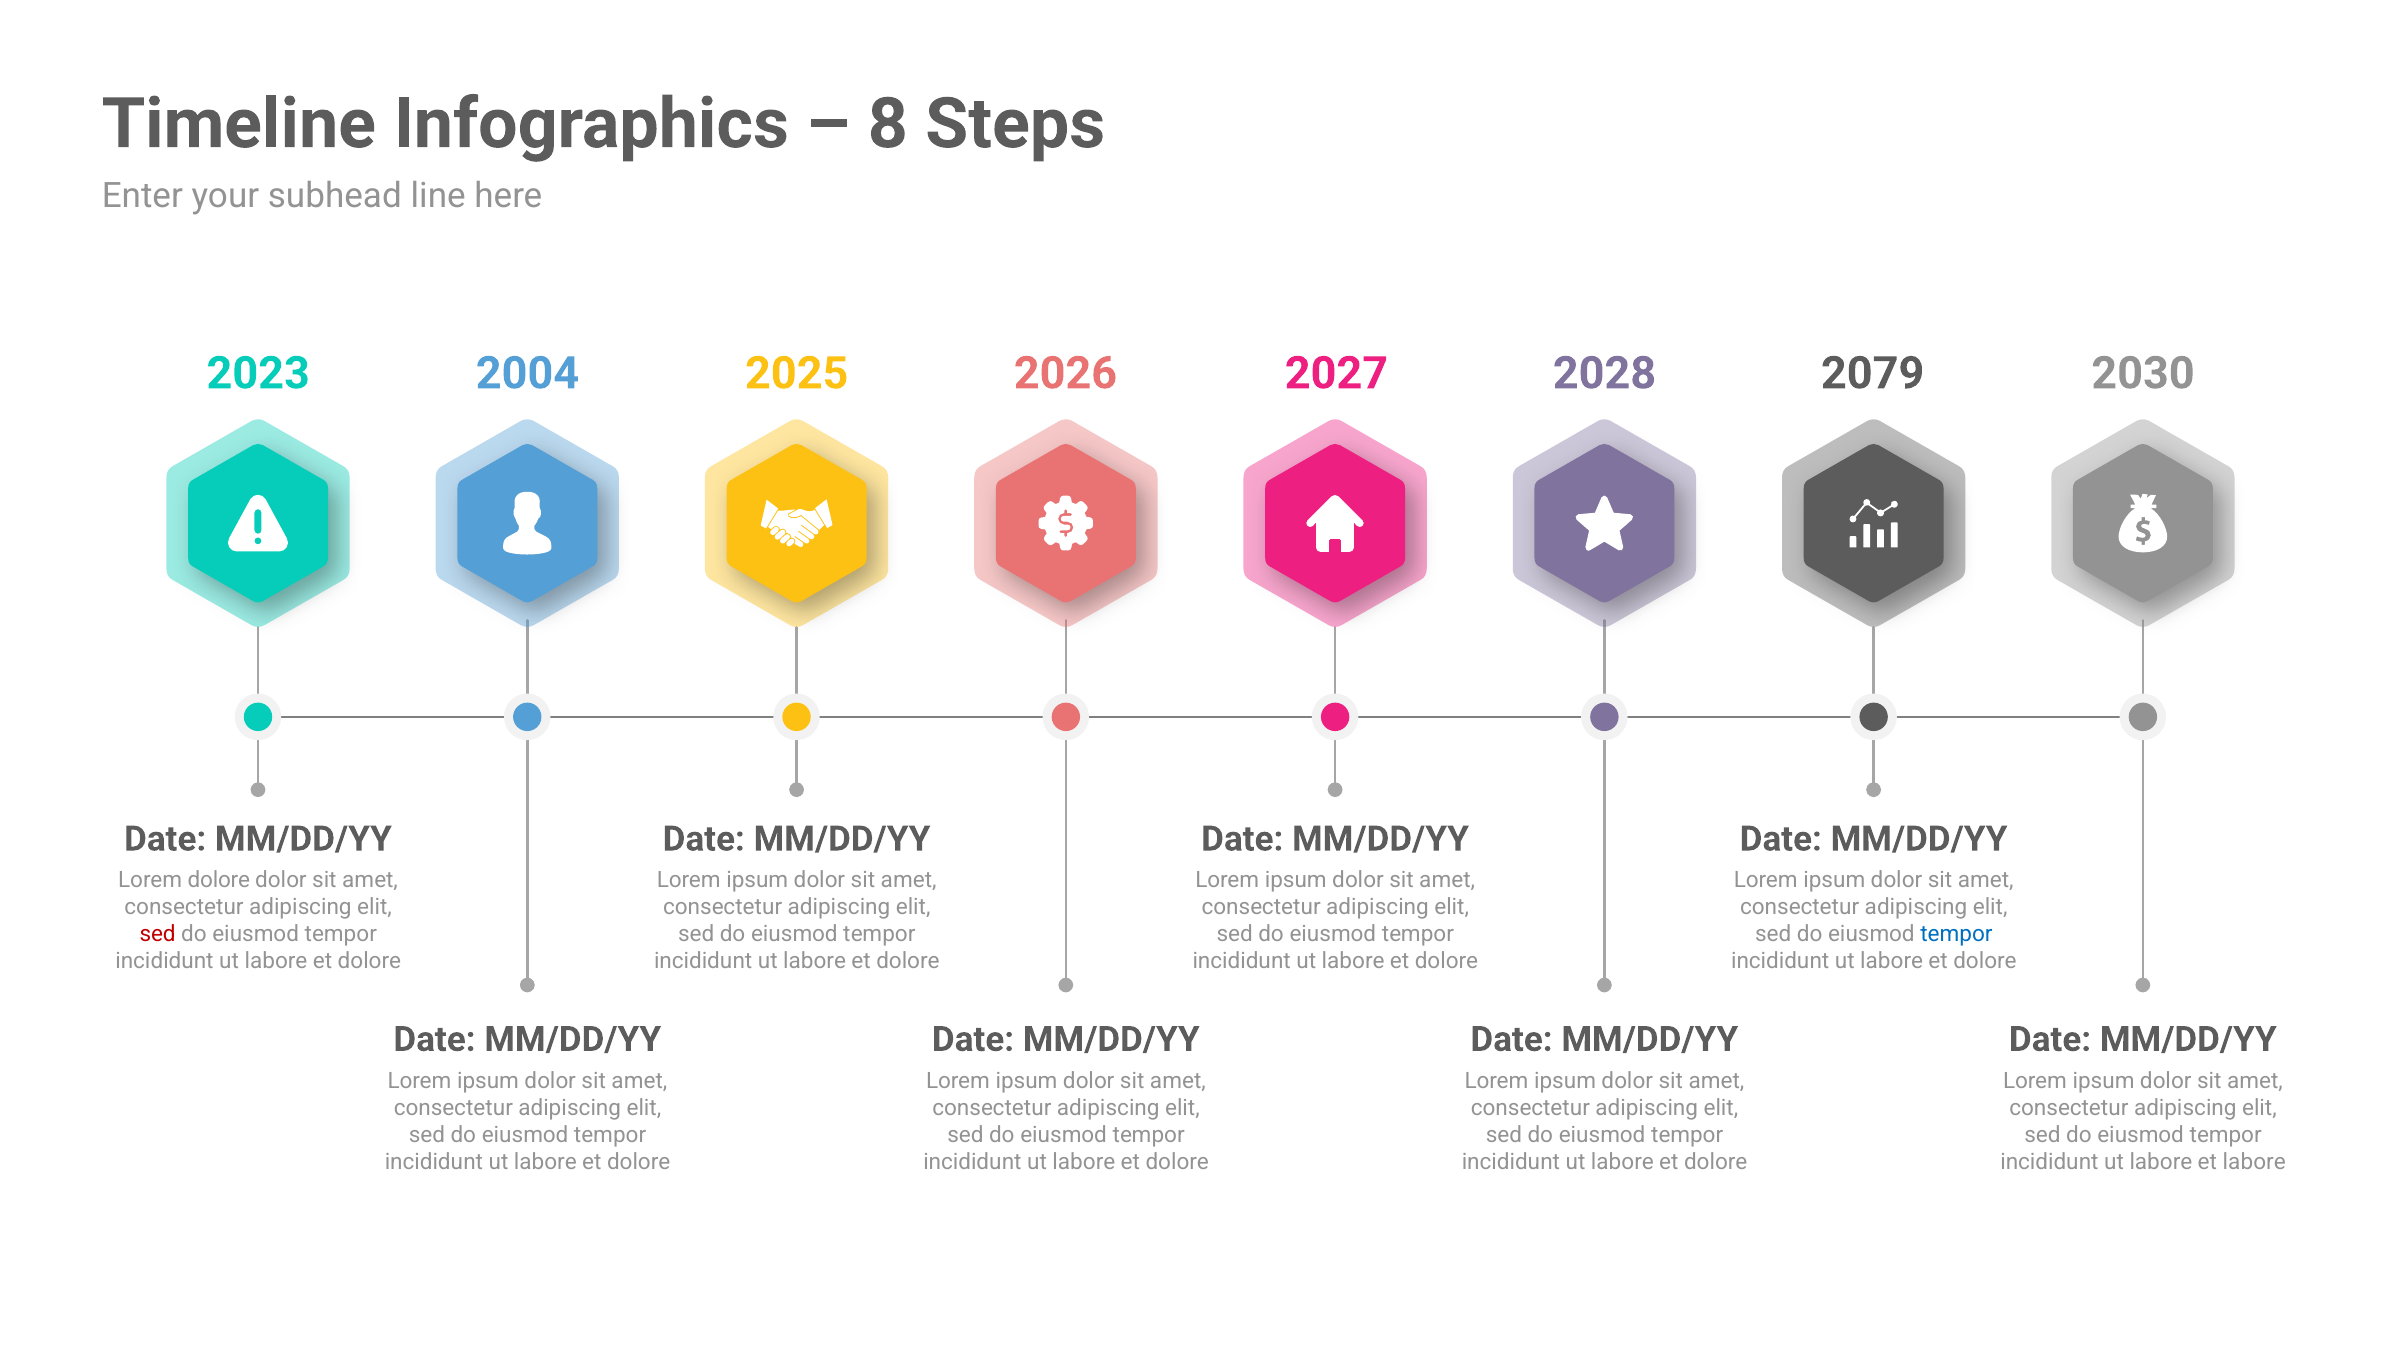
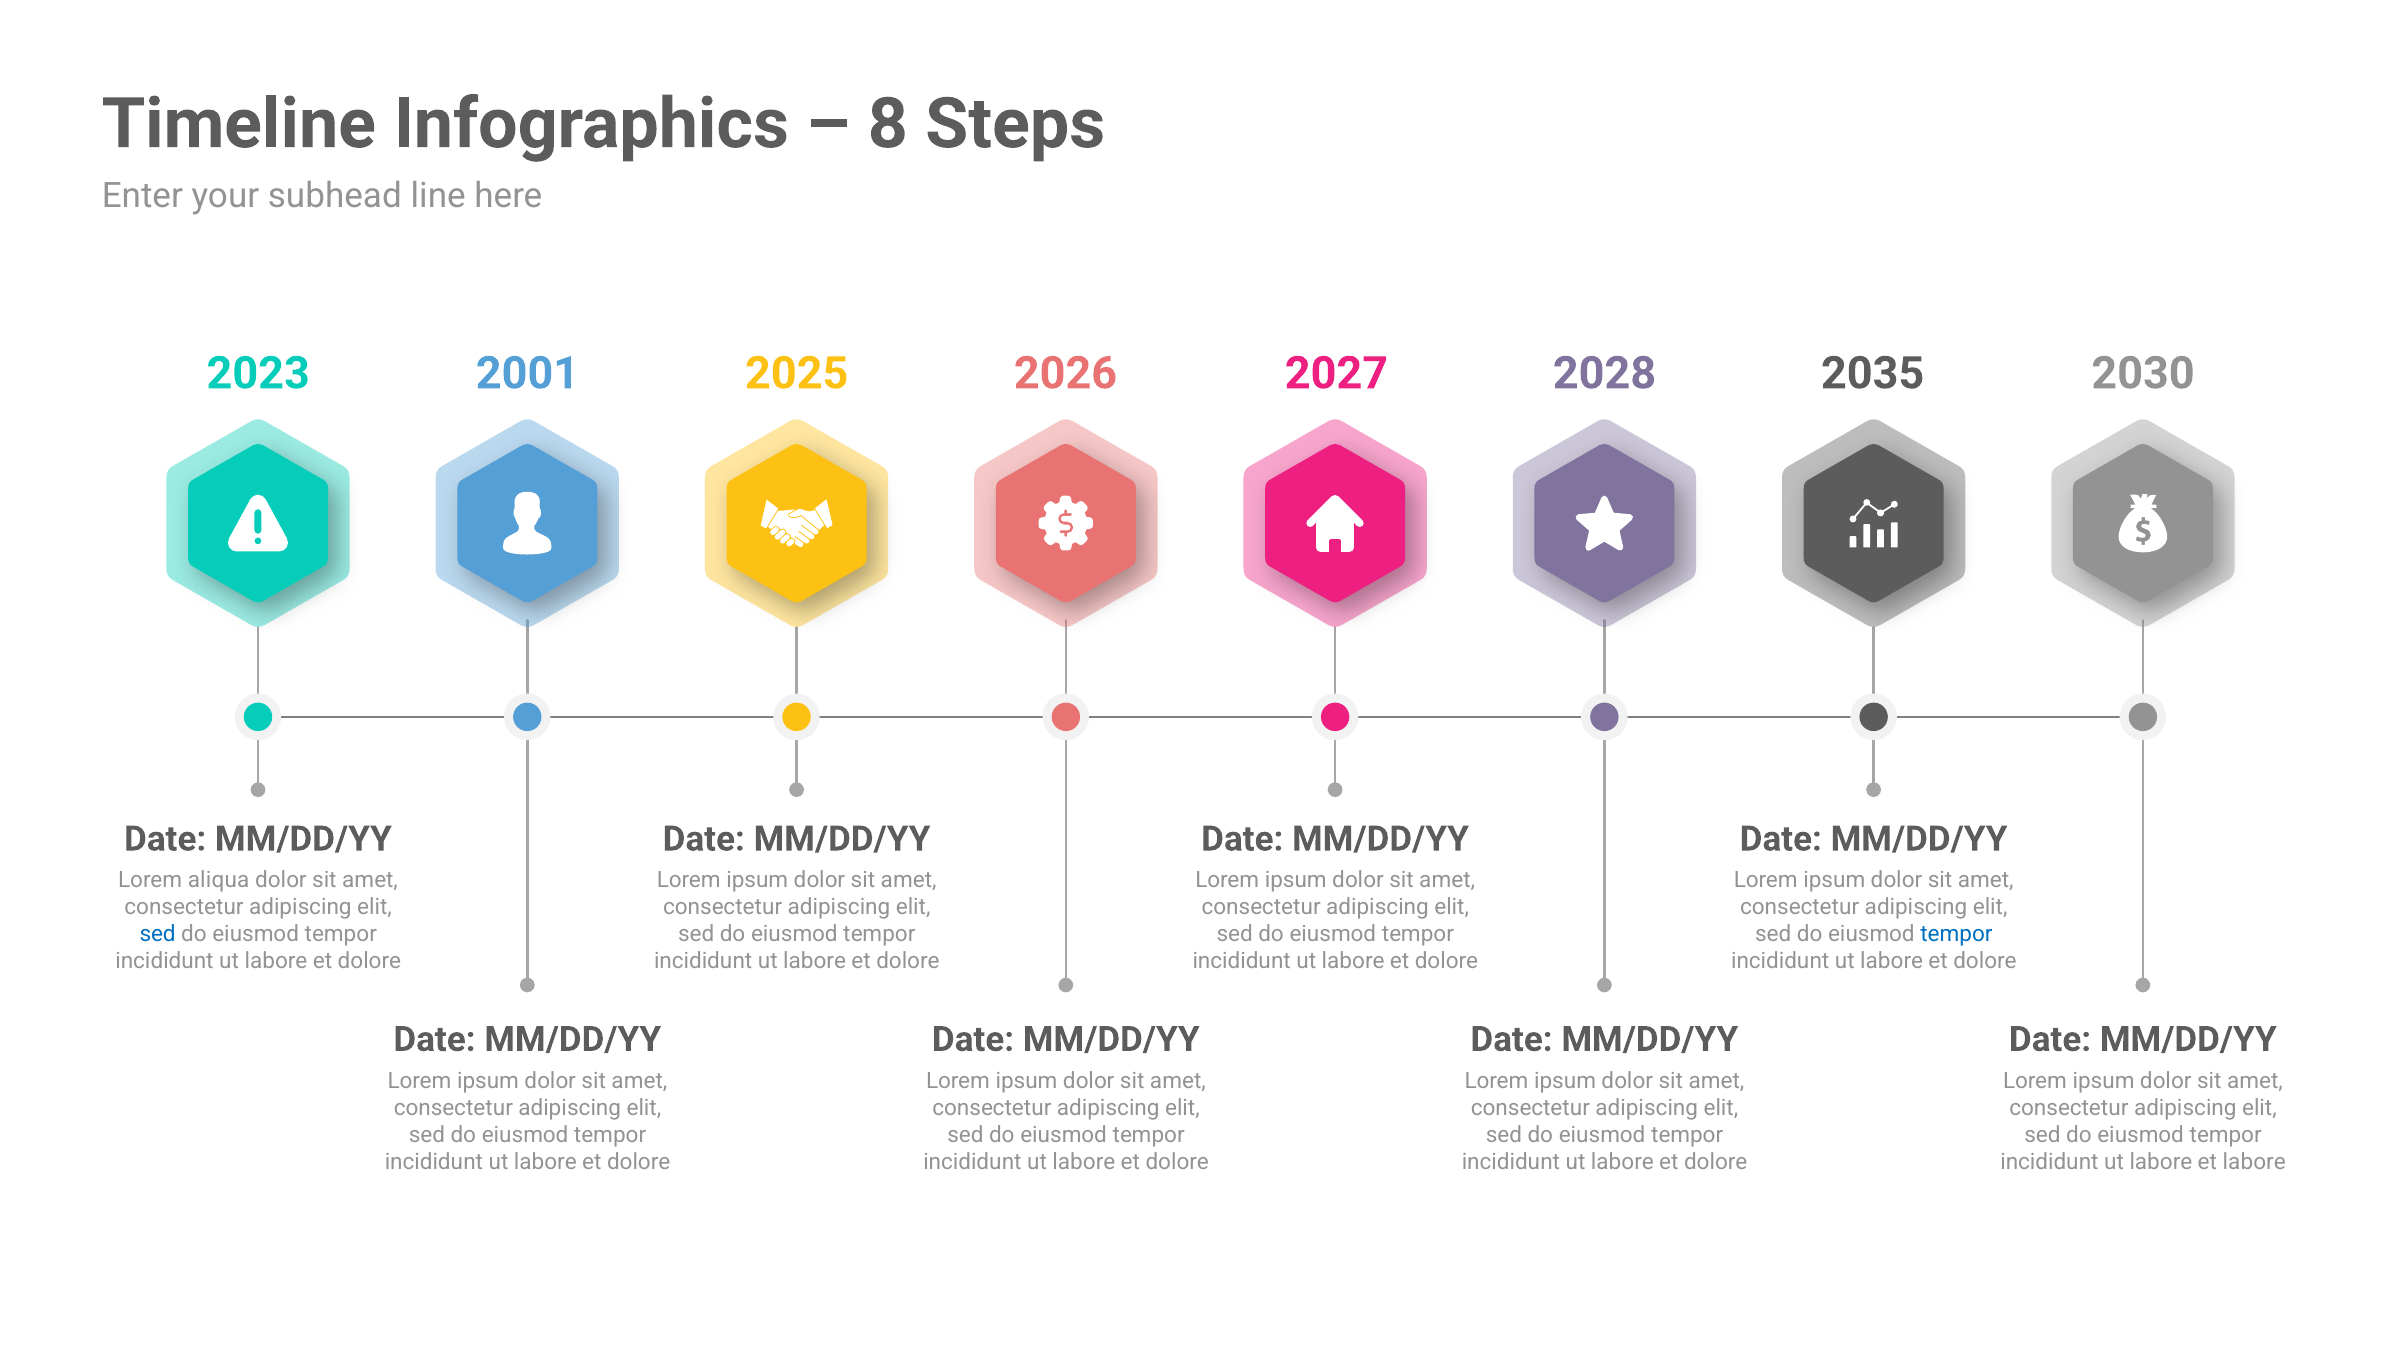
2004: 2004 -> 2001 (527, 373)
2079: 2079 -> 2035 (1873, 373)
Lorem dolore: dolore -> aliqua (219, 880)
sed colour: red -> blue (158, 934)
